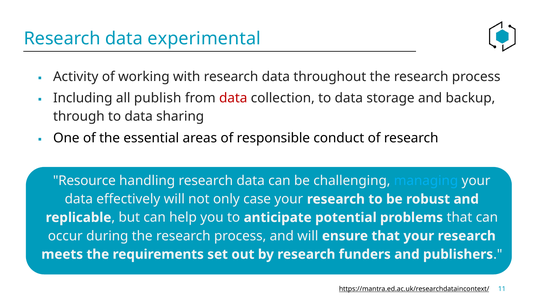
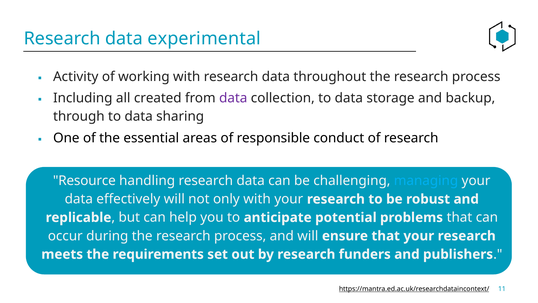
publish: publish -> created (158, 98)
data colour: red -> purple (233, 98)
only case: case -> with (257, 199)
